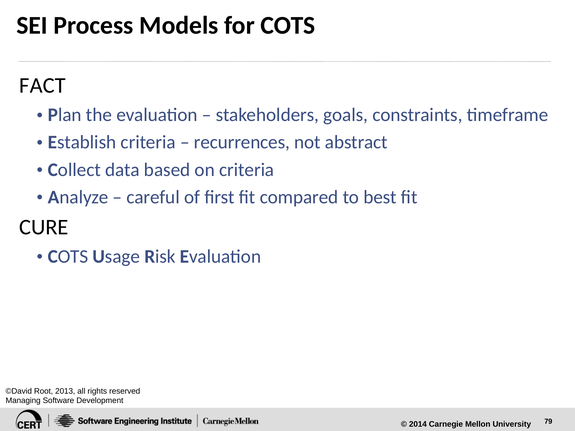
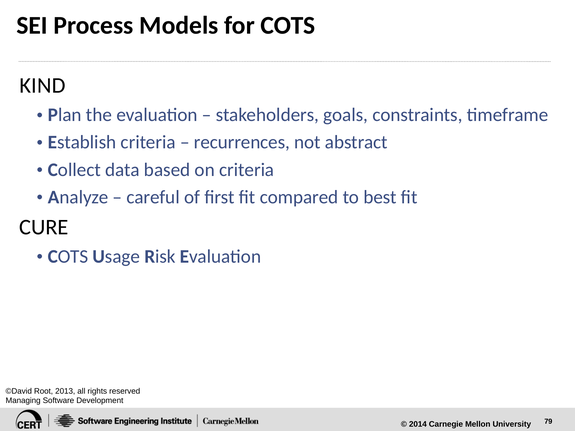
FACT: FACT -> KIND (43, 86)
